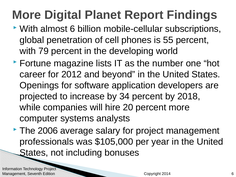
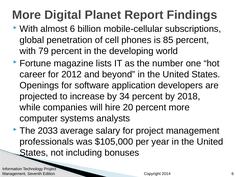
55: 55 -> 85 (168, 40)
2006: 2006 -> 2033 (48, 131)
